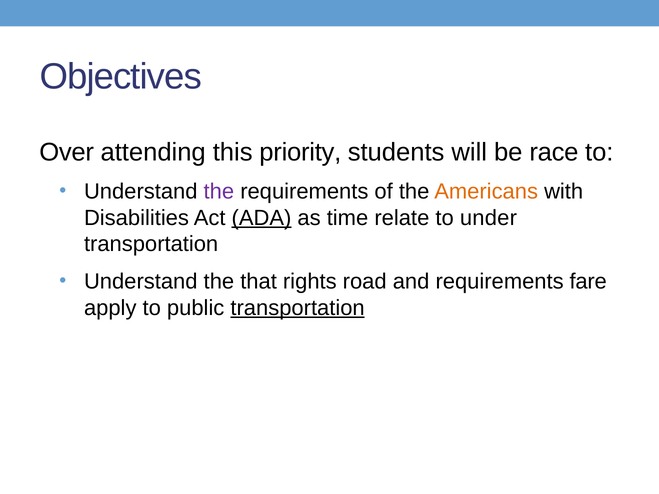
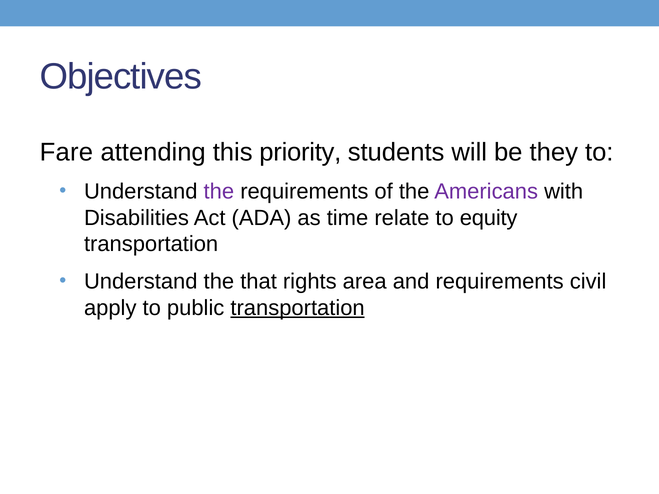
Over: Over -> Fare (66, 152)
race: race -> they (554, 152)
Americans colour: orange -> purple (486, 192)
ADA underline: present -> none (262, 218)
under: under -> equity (489, 218)
road: road -> area (365, 282)
fare: fare -> civil (588, 282)
